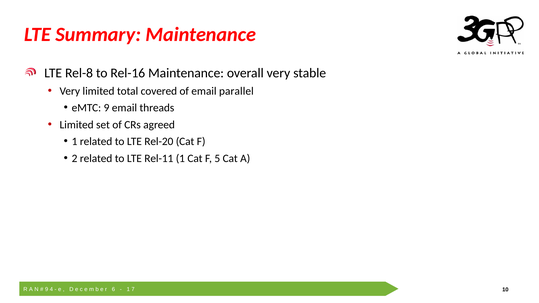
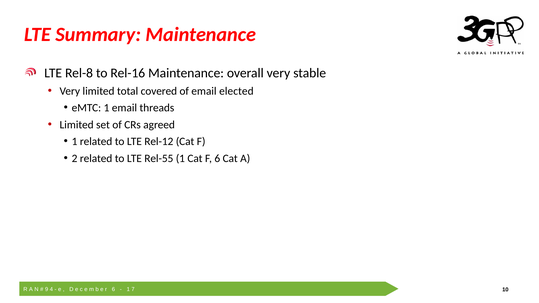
parallel: parallel -> elected (236, 91)
eMTC 9: 9 -> 1 (107, 108)
Rel-20: Rel-20 -> Rel-12 (159, 142)
Rel-11: Rel-11 -> Rel-55 (159, 158)
F 5: 5 -> 6 (217, 158)
